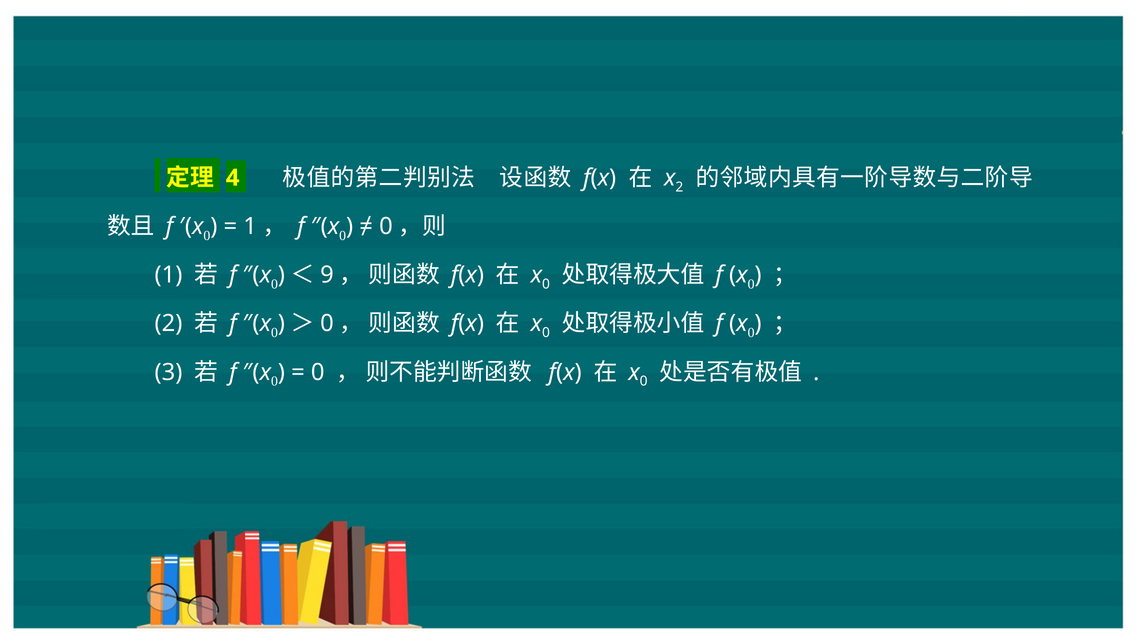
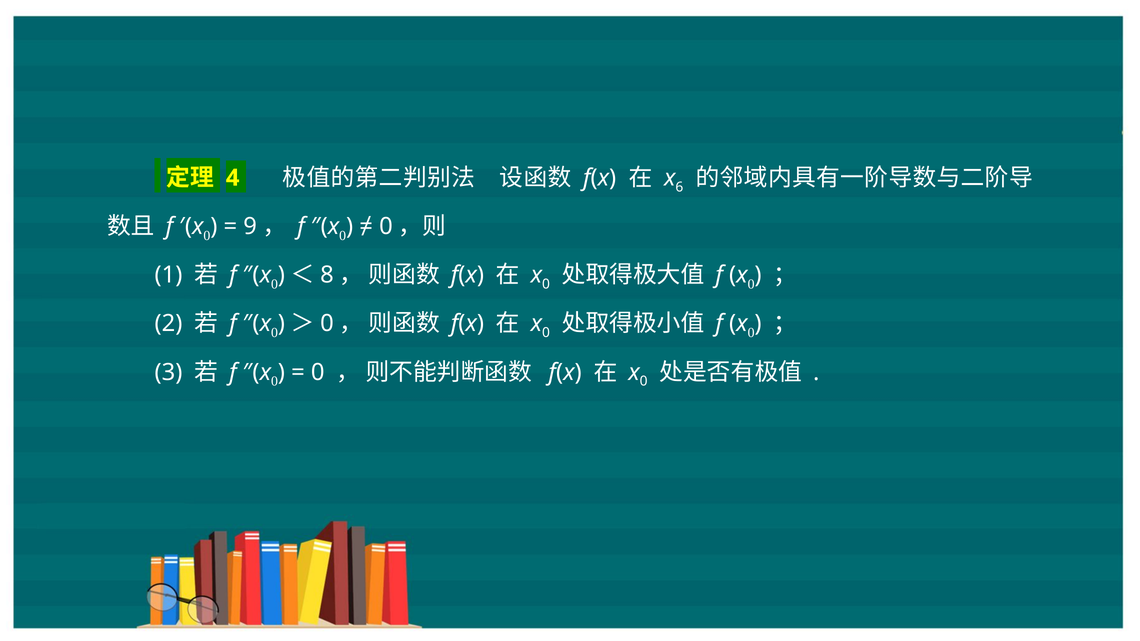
2: 2 -> 6 (679, 187)
1: 1 -> 9 (250, 227)
9: 9 -> 8 (327, 275)
